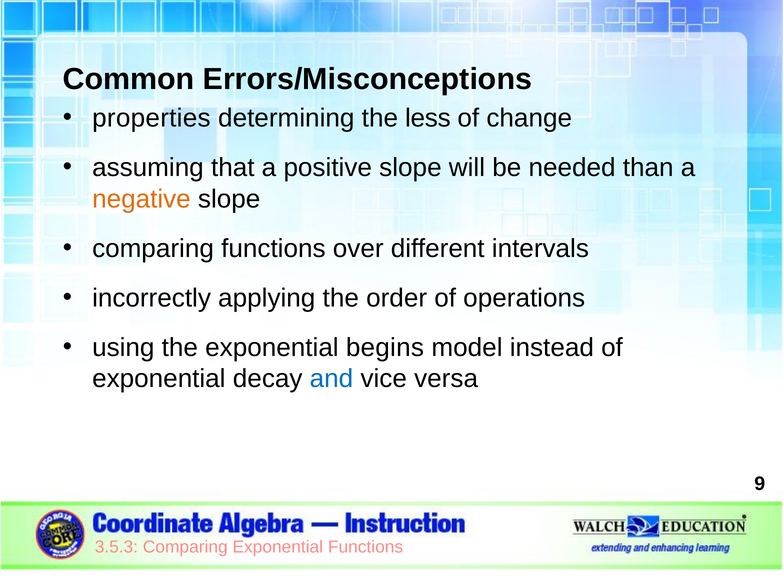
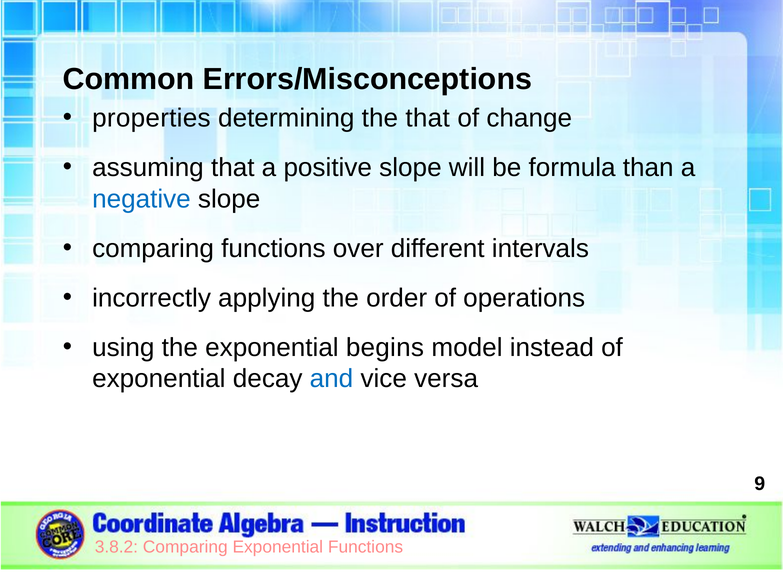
the less: less -> that (428, 118)
needed: needed -> formula (572, 168)
negative colour: orange -> blue (141, 199)
3.5.3: 3.5.3 -> 3.8.2 (116, 547)
